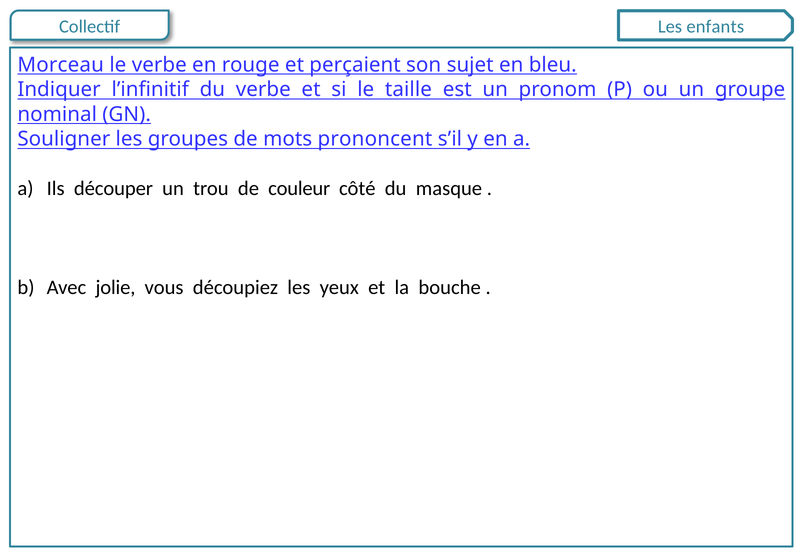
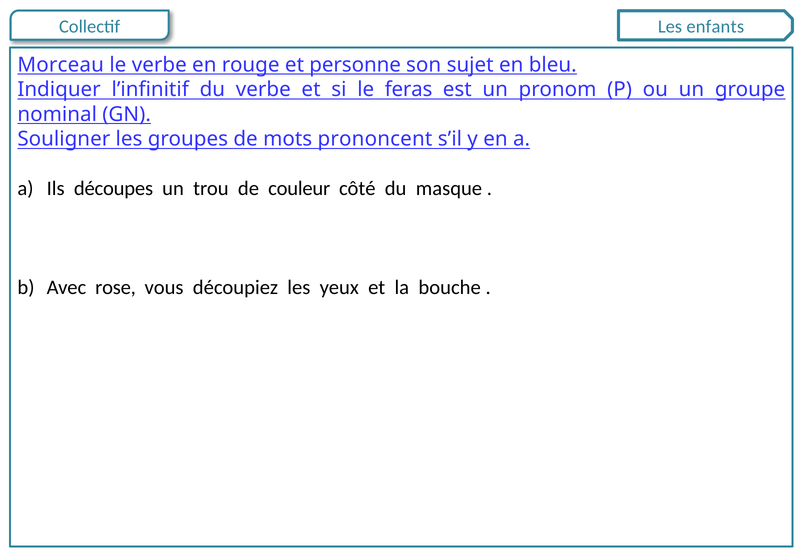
perçaient: perçaient -> personne (355, 65)
taille: taille -> feras (409, 90)
découper: découper -> découpes (114, 189)
jolie: jolie -> rose (116, 287)
